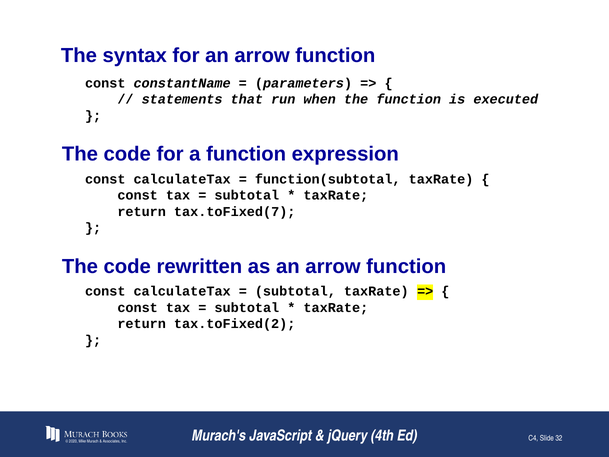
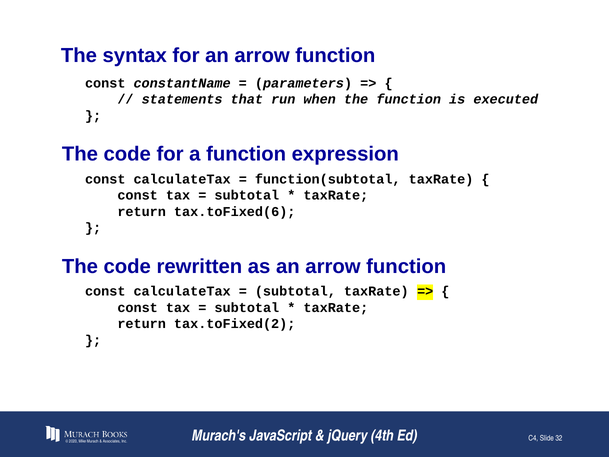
tax.toFixed(7: tax.toFixed(7 -> tax.toFixed(6 (235, 212)
